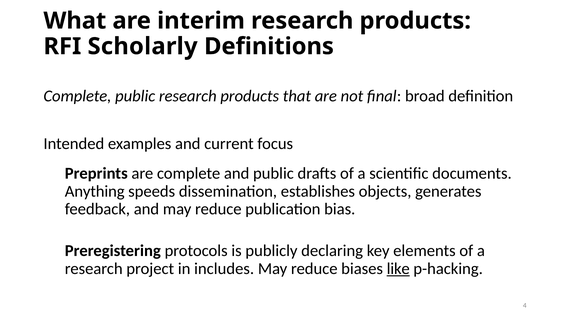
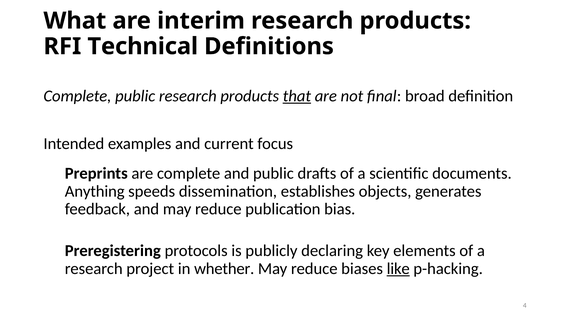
Scholarly: Scholarly -> Technical (143, 46)
that underline: none -> present (297, 96)
includes: includes -> whether (224, 269)
